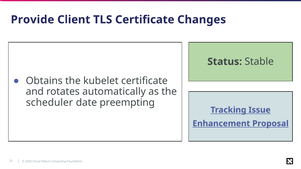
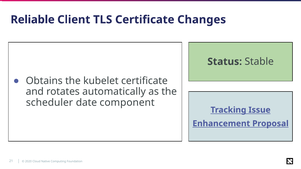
Provide: Provide -> Reliable (33, 20)
preempting: preempting -> component (127, 103)
